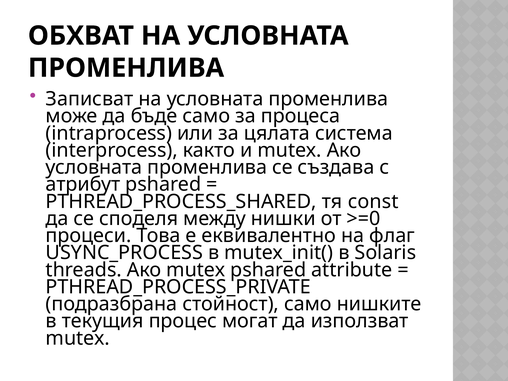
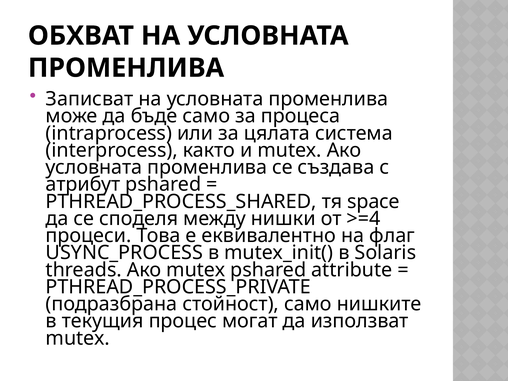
const: const -> space (373, 202)
>=0: >=0 -> >=4 (364, 219)
